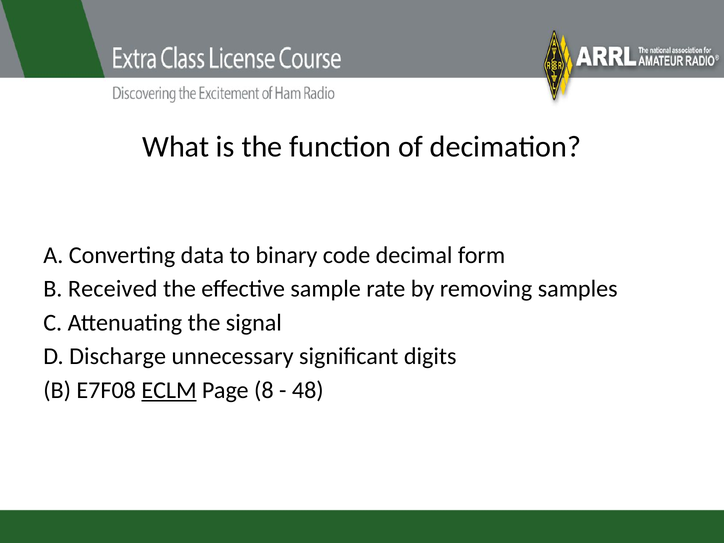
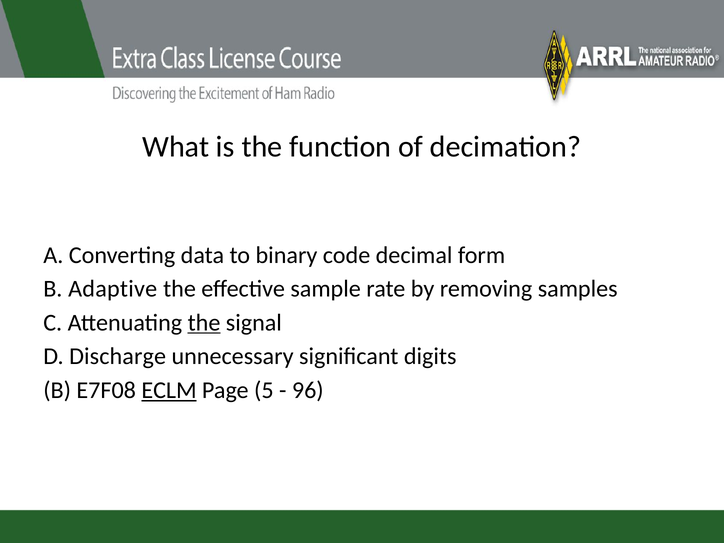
Received: Received -> Adaptive (113, 289)
the underline: none -> present (204, 323)
8: 8 -> 5 (264, 390)
48: 48 -> 96 (308, 390)
